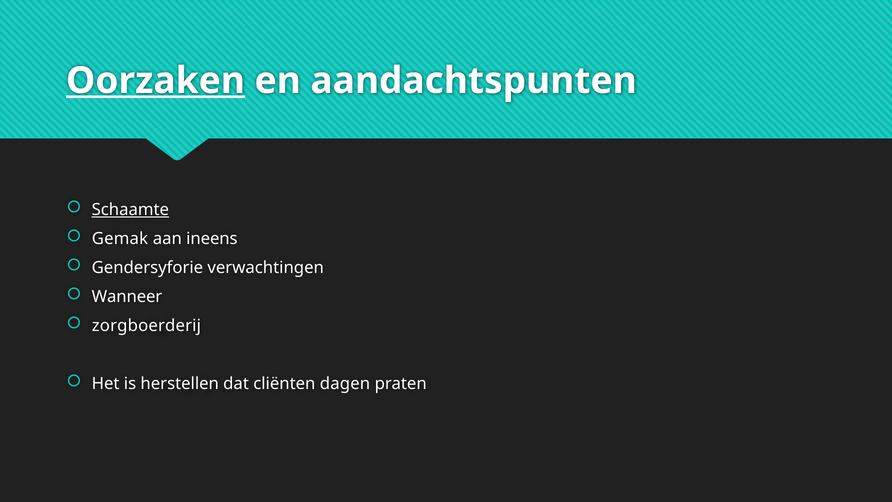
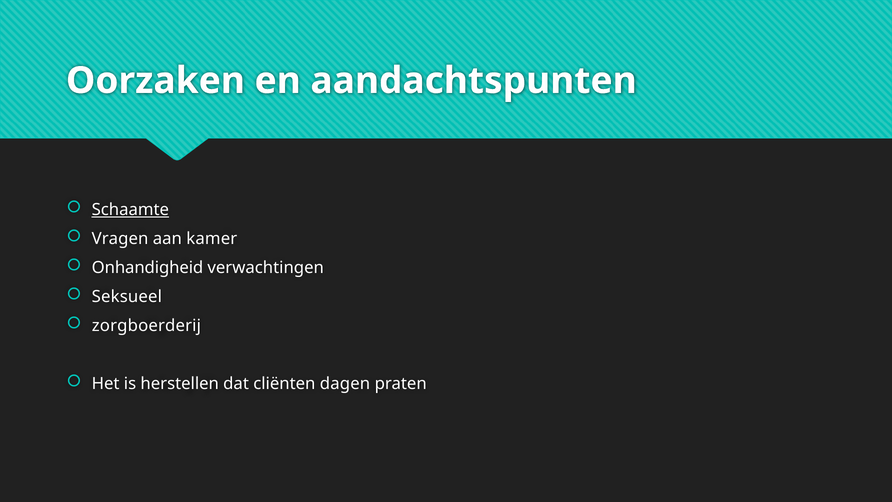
Oorzaken underline: present -> none (155, 81)
Gemak: Gemak -> Vragen (120, 239)
ineens: ineens -> kamer (212, 239)
Gendersyforie: Gendersyforie -> Onhandigheid (147, 268)
Wanneer: Wanneer -> Seksueel (127, 297)
